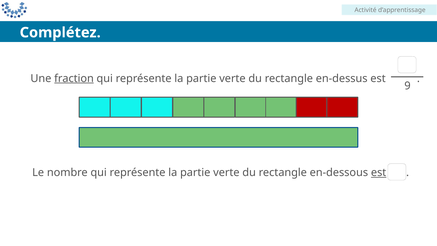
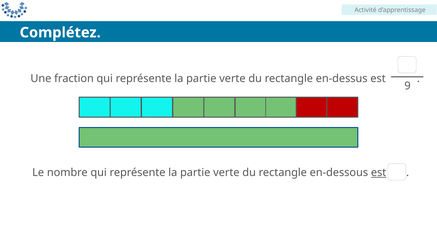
fraction underline: present -> none (74, 78)
